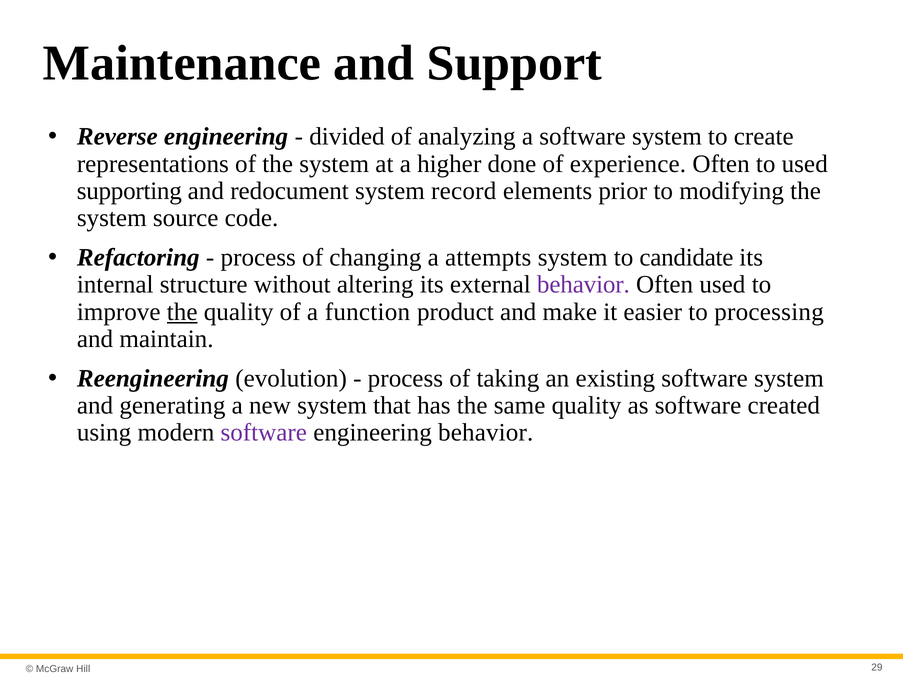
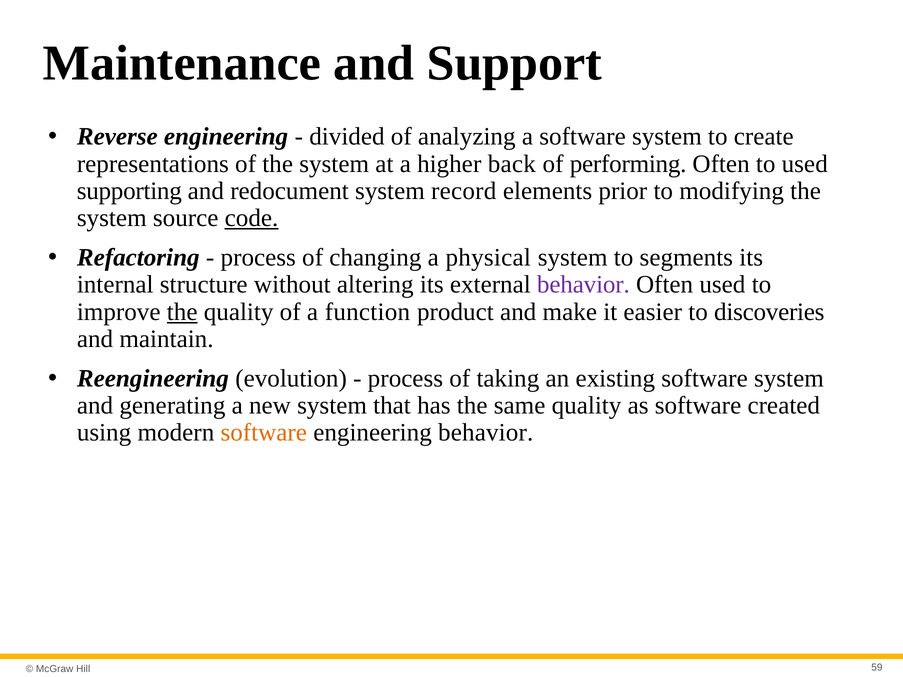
done: done -> back (512, 164)
experience: experience -> performing (628, 164)
code underline: none -> present (252, 218)
attempts: attempts -> physical (488, 258)
candidate: candidate -> segments (686, 258)
processing: processing -> discoveries (769, 312)
software colour: purple -> orange (264, 433)
29: 29 -> 59 (877, 668)
